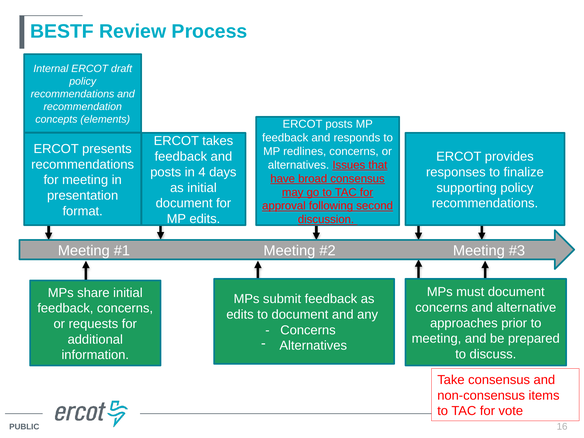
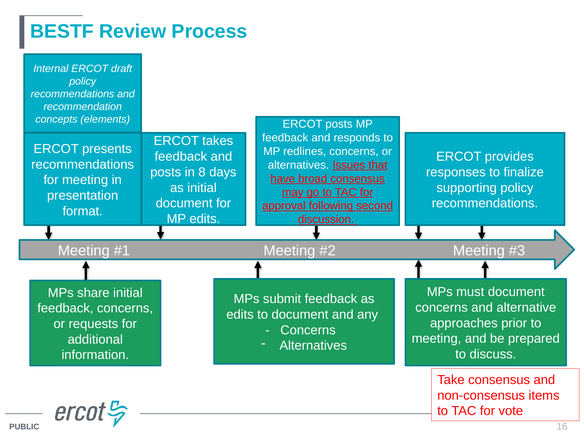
4: 4 -> 8 (202, 172)
